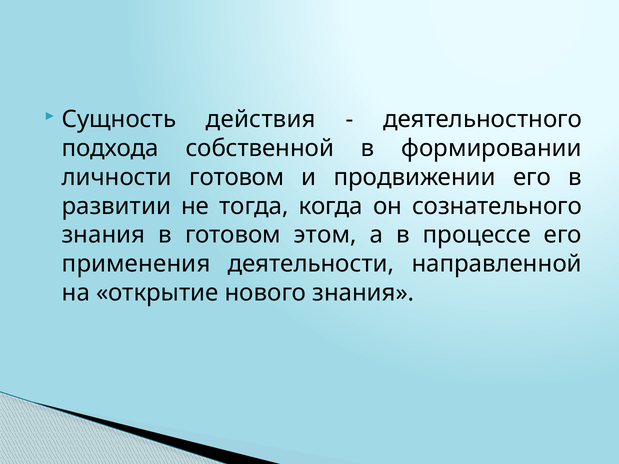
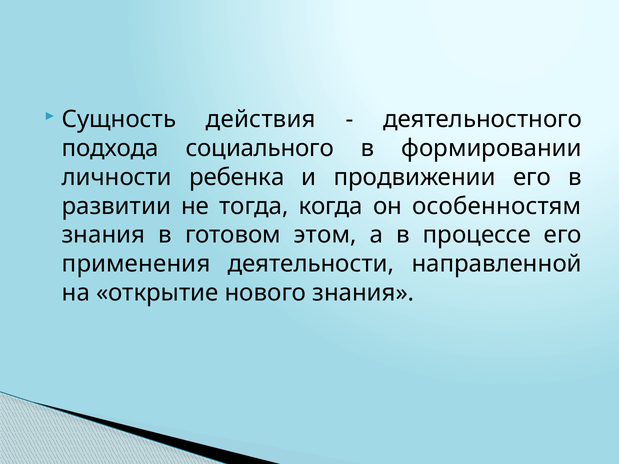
собственной: собственной -> социального (260, 148)
личности готовом: готовом -> ребенка (237, 177)
сознательного: сознательного -> особенностям (497, 206)
